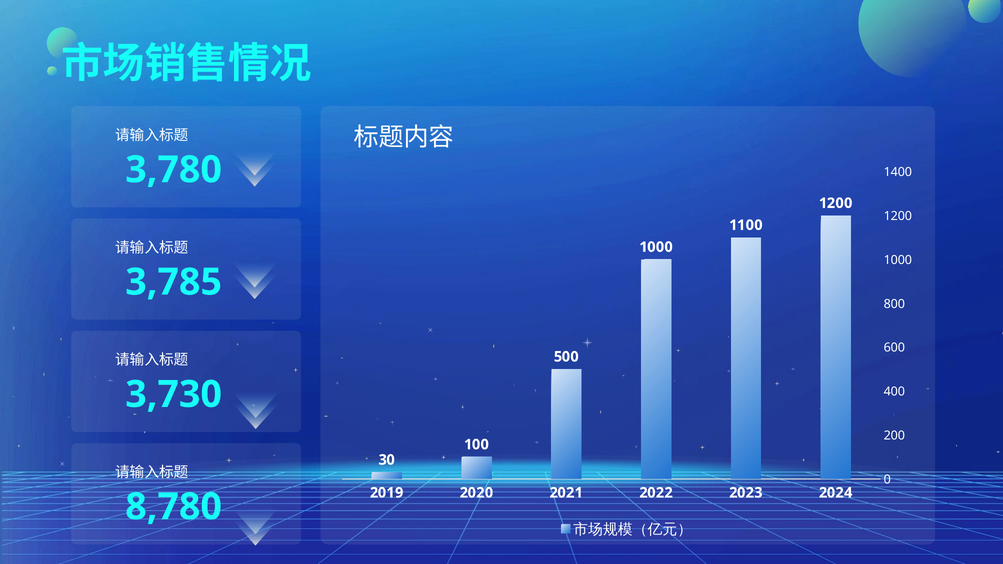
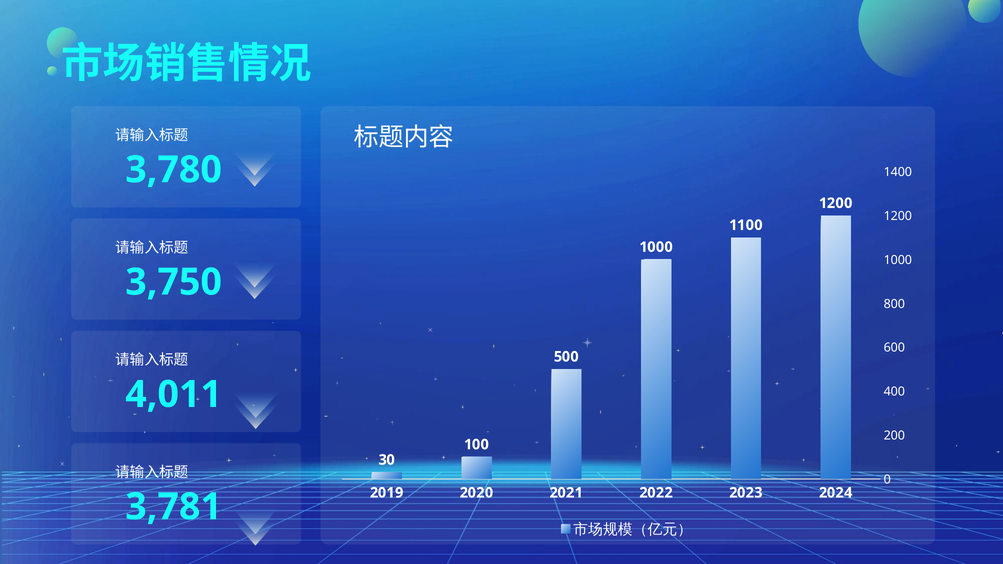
3,785: 3,785 -> 3,750 (174, 282)
3,730: 3,730 -> 4,011 (174, 395)
8,780: 8,780 -> 3,781 (174, 507)
